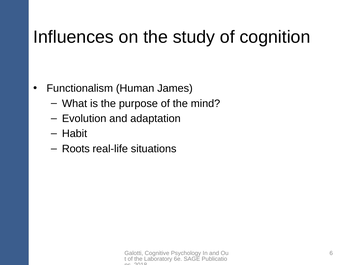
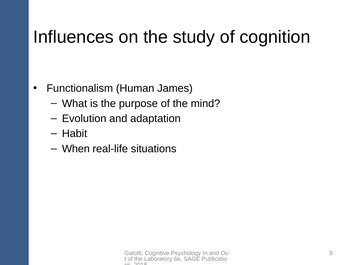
Roots: Roots -> When (76, 149)
